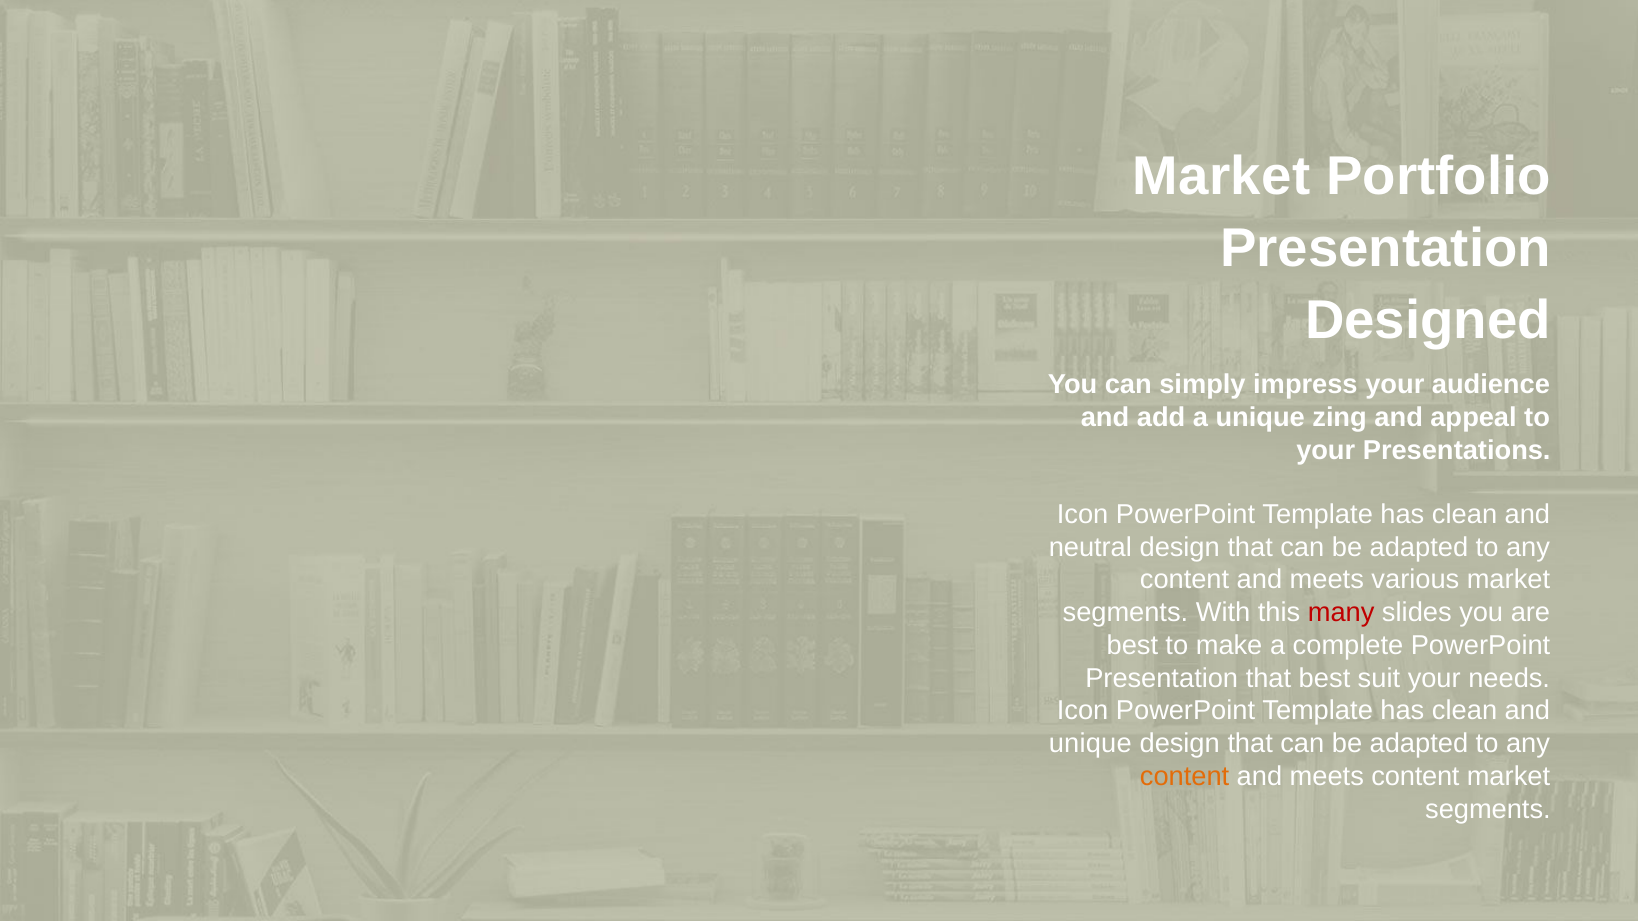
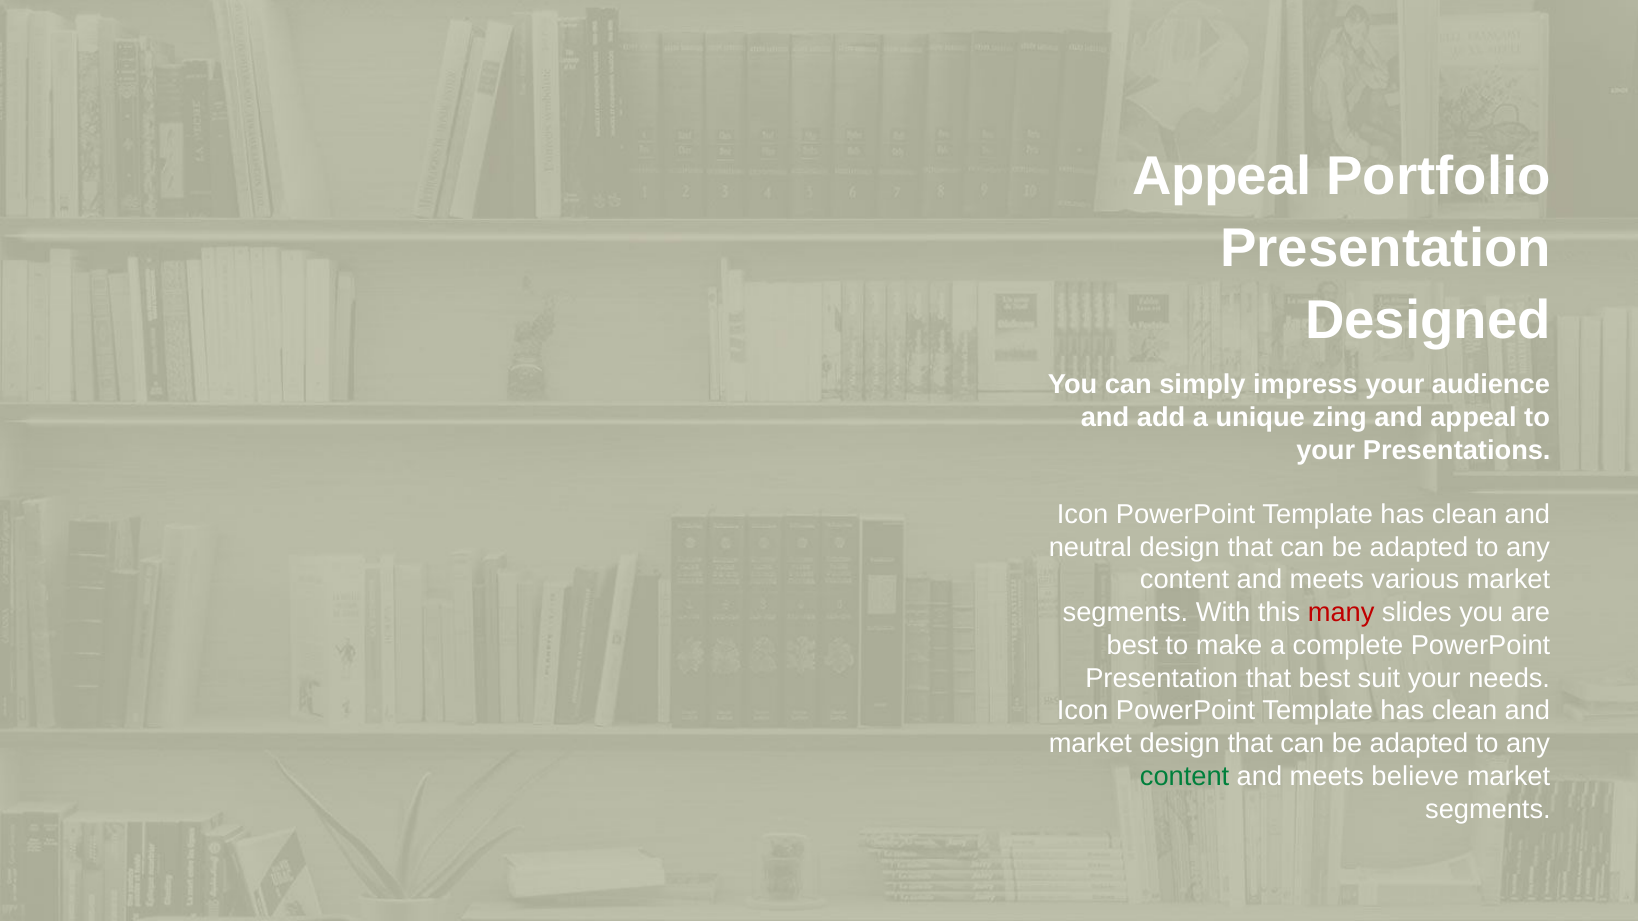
Market: Market -> Appeal (1222, 177)
unique: unique -> market (1090, 744)
content colour: orange -> green (1185, 777)
meets content: content -> believe (1415, 777)
